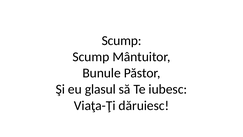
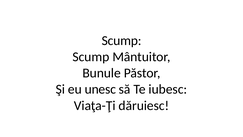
glasul: glasul -> unesc (100, 89)
